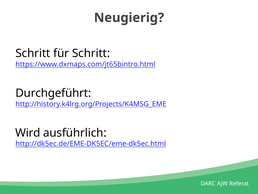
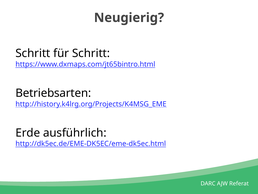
Durchgeführt: Durchgeführt -> Betriebsarten (53, 93)
Wird: Wird -> Erde (28, 133)
